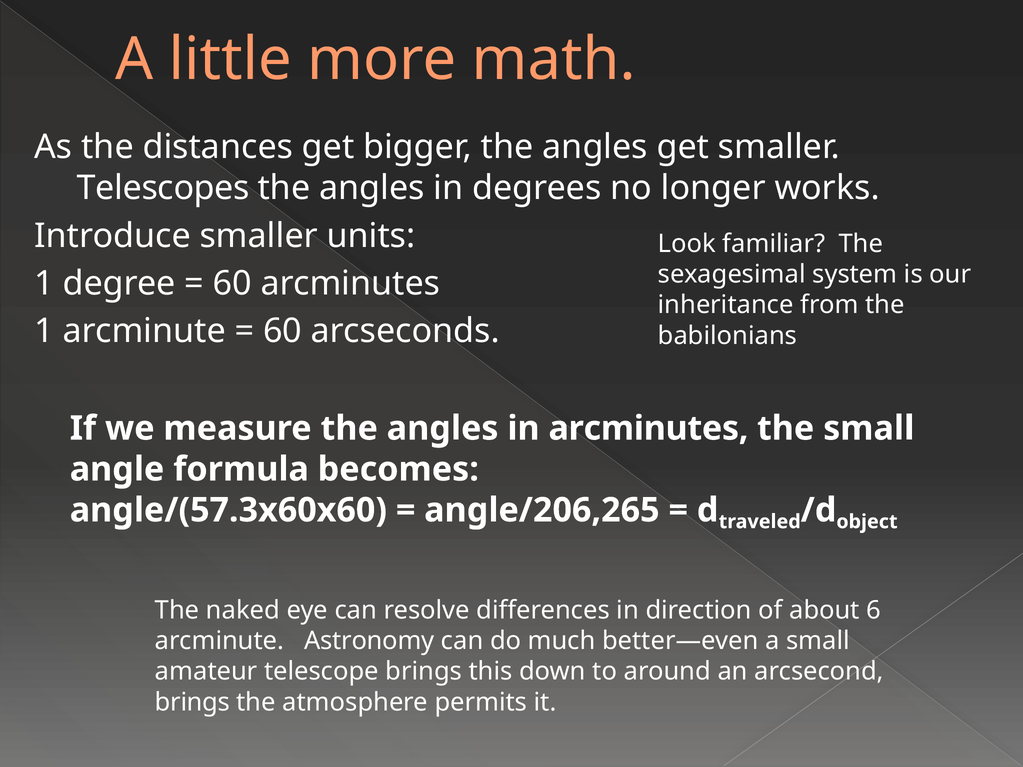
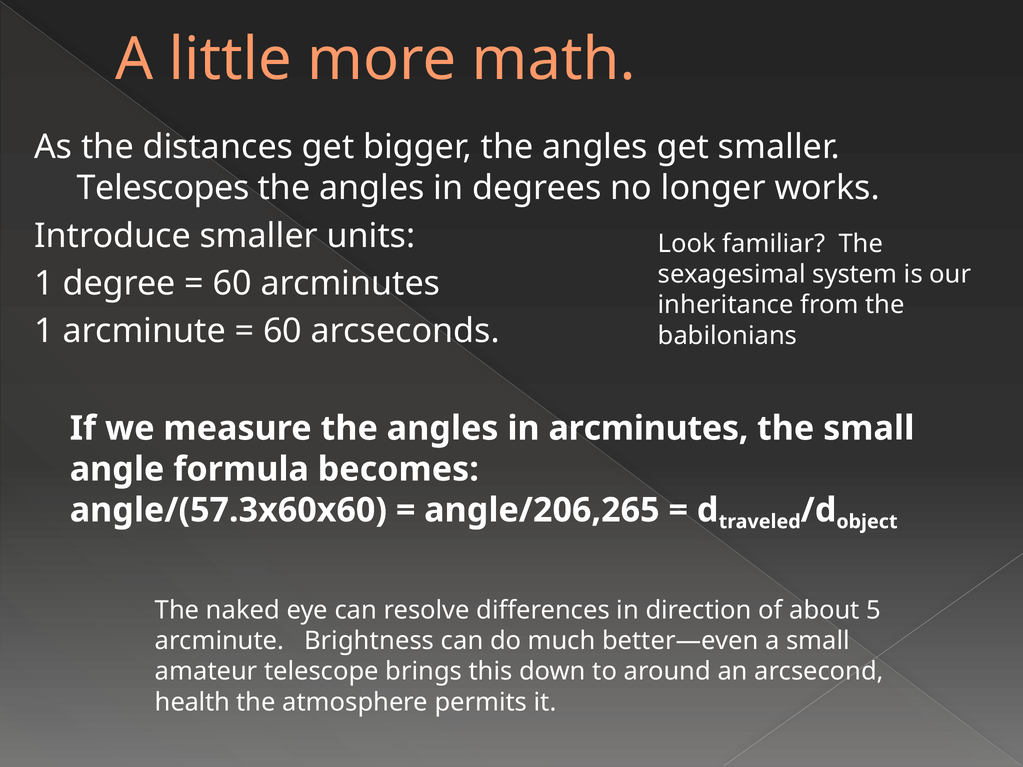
6: 6 -> 5 (874, 610)
Astronomy: Astronomy -> Brightness (369, 641)
brings: brings -> health (192, 702)
